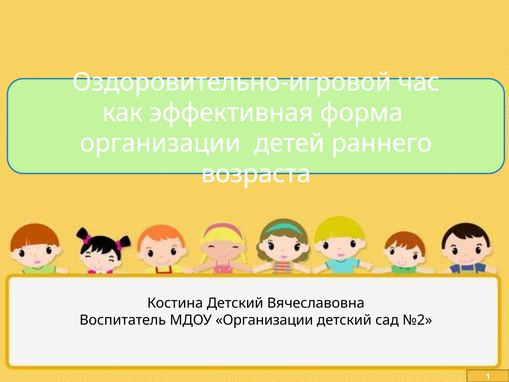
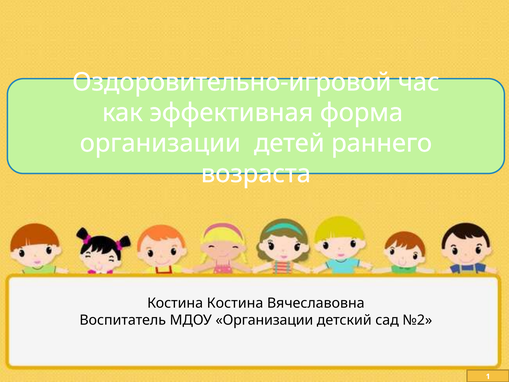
Костина Детский: Детский -> Костина (235, 303)
